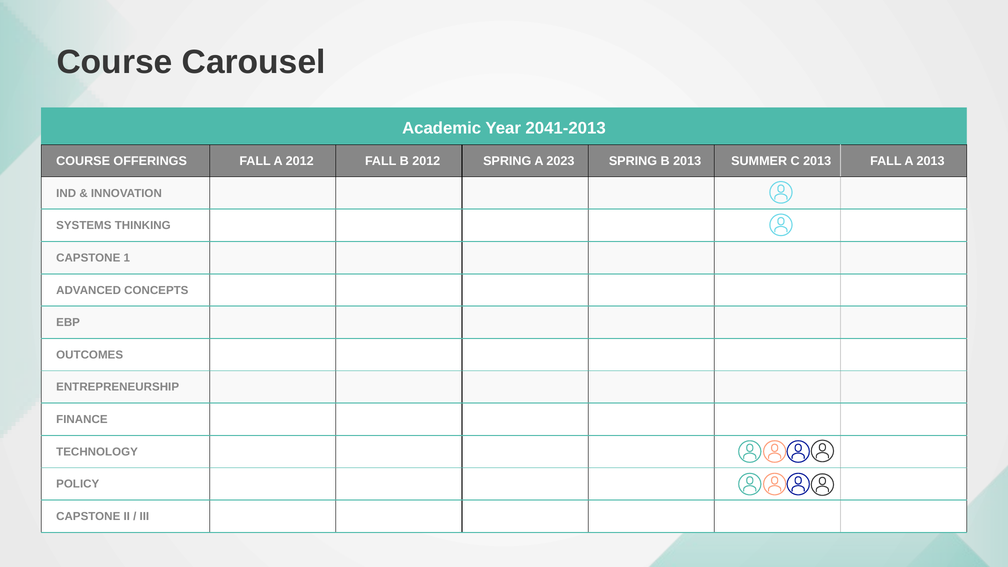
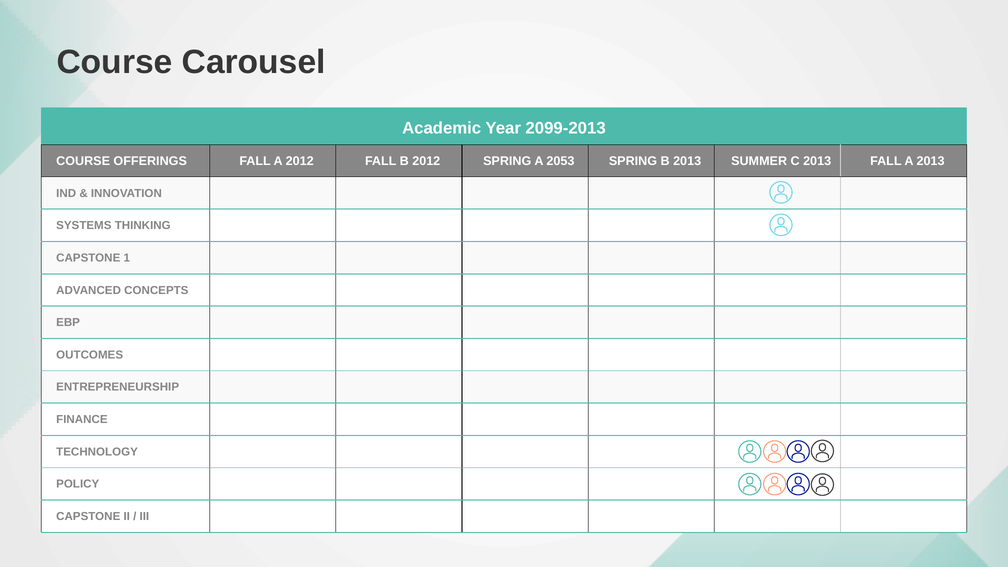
2041-2013: 2041-2013 -> 2099-2013 (566, 128)
2023: 2023 -> 2053 (560, 161)
